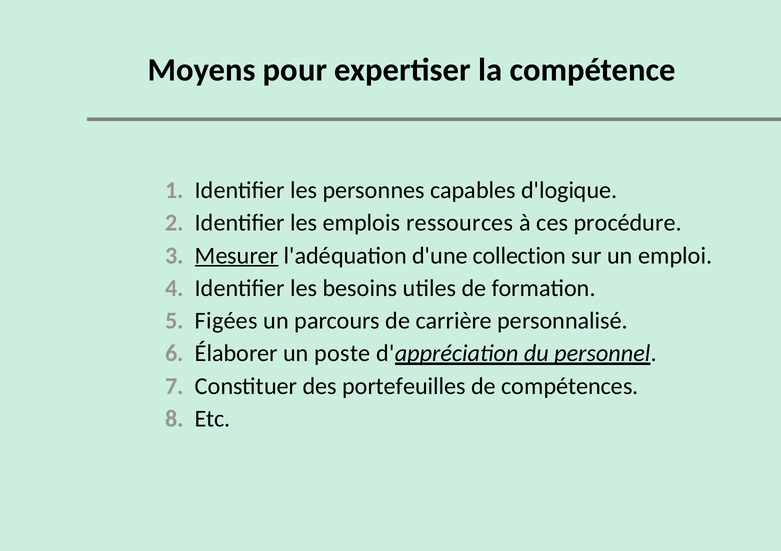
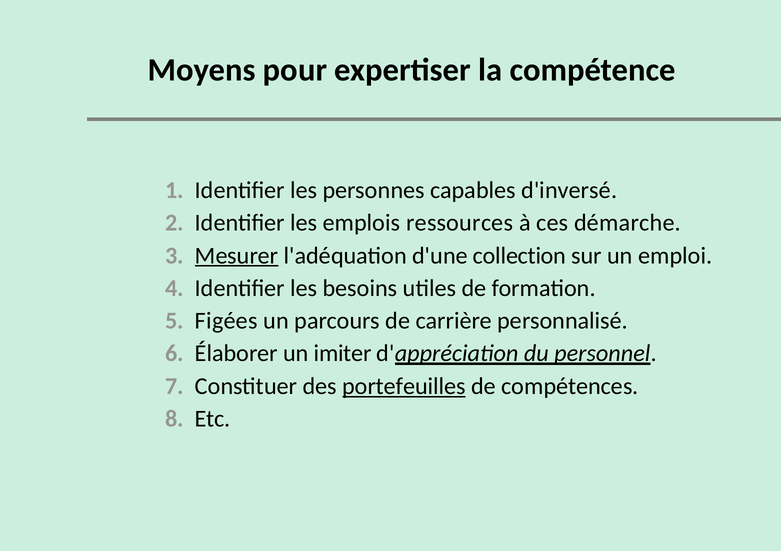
d'logique: d'logique -> d'inversé (569, 190)
procédure: procédure -> démarche (628, 223)
poste: poste -> imiter (343, 354)
portefeuilles underline: none -> present (404, 386)
